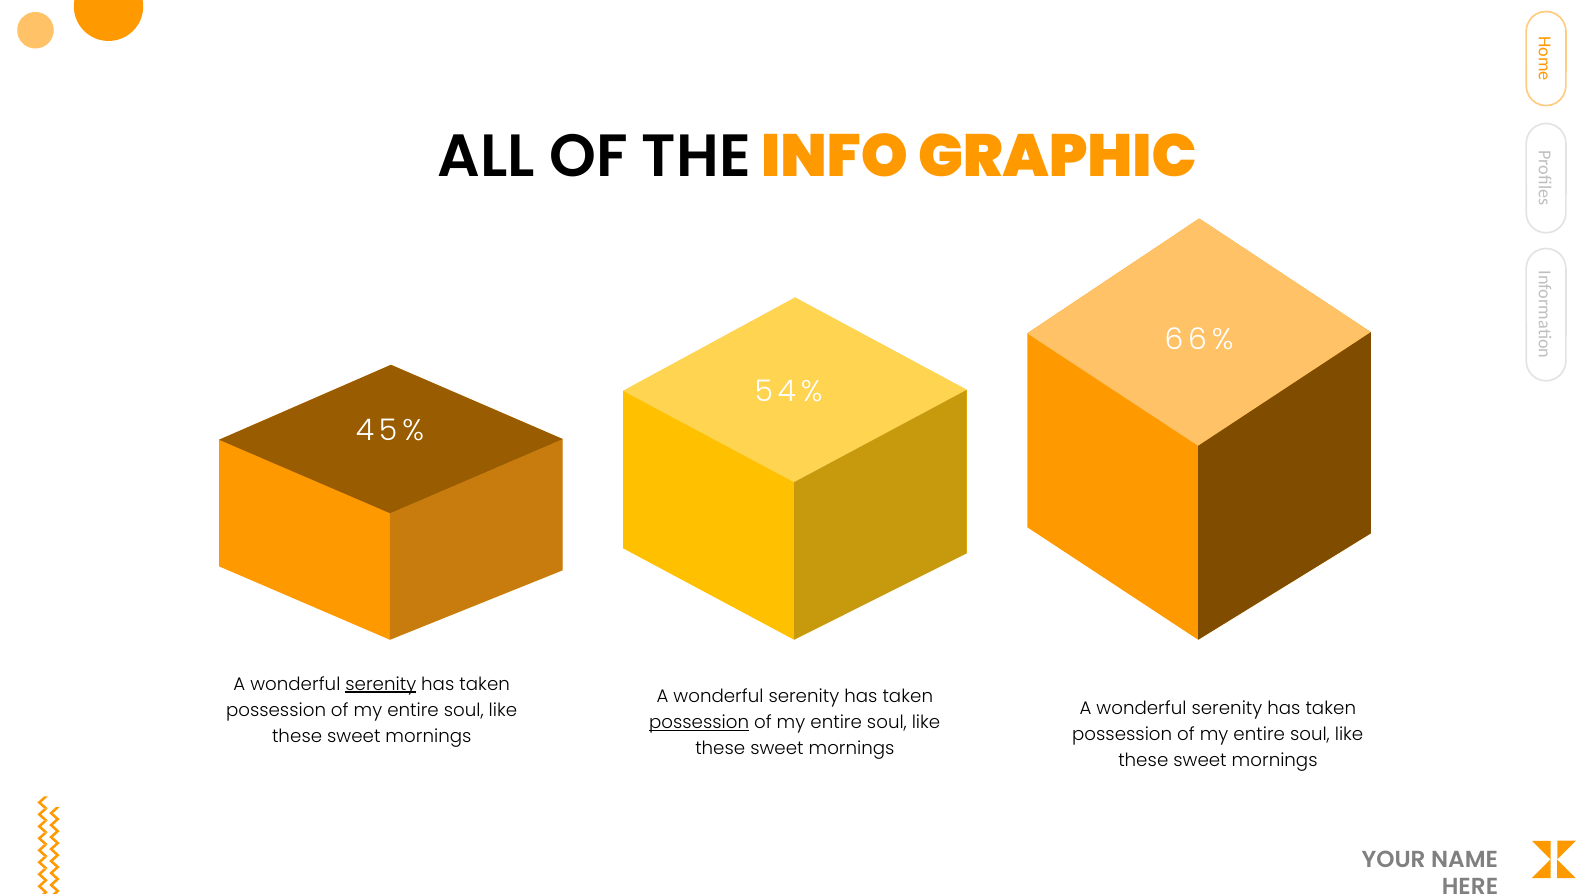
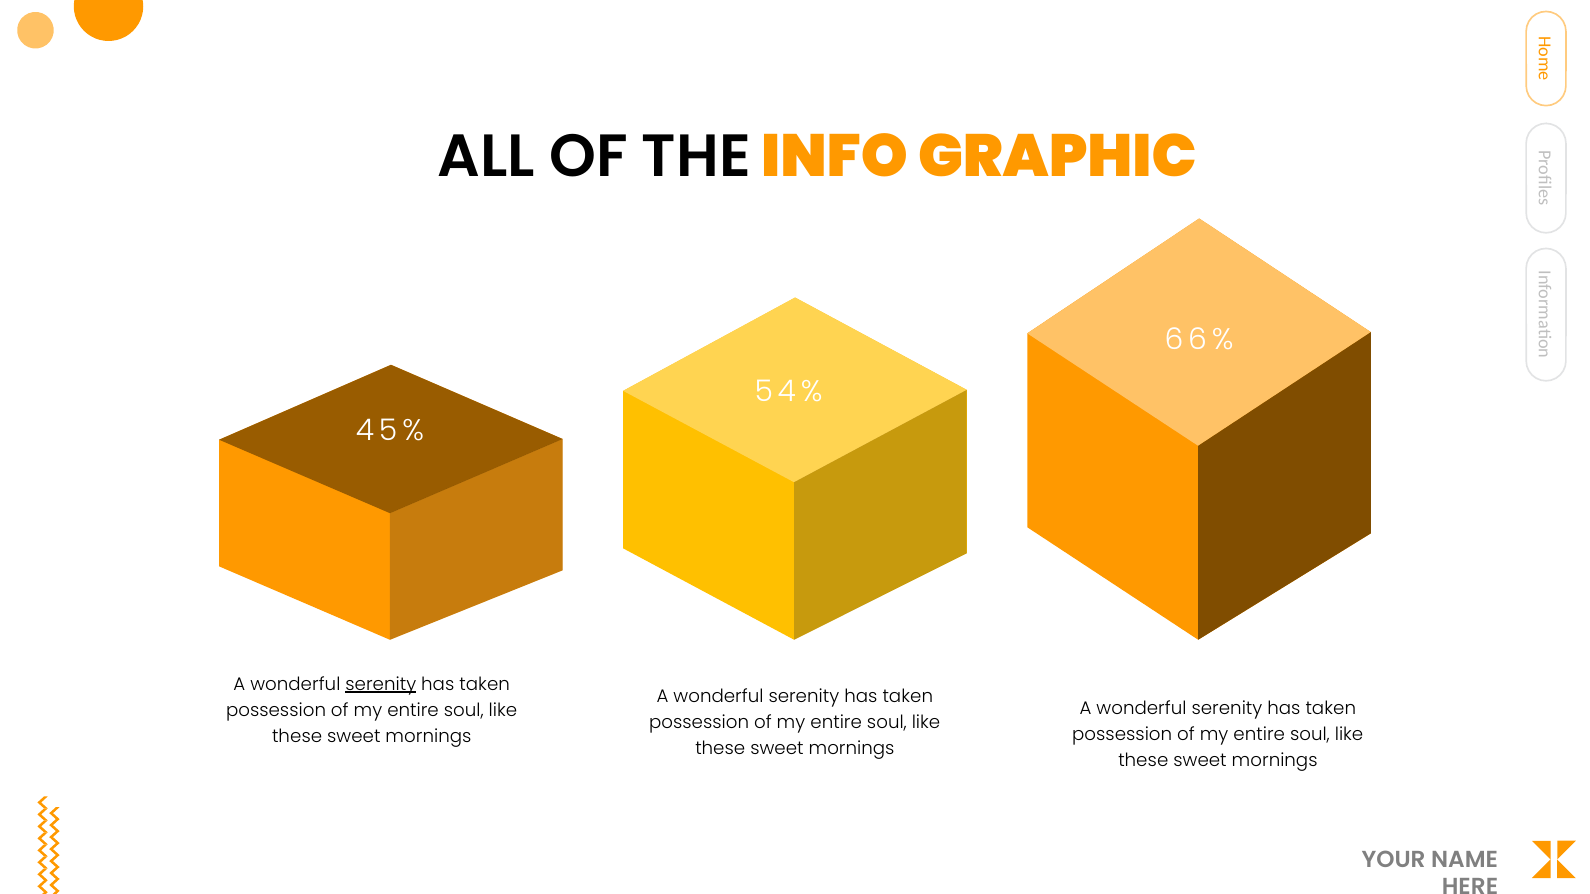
possession underline: present -> none (699, 723)
